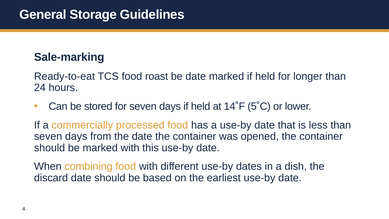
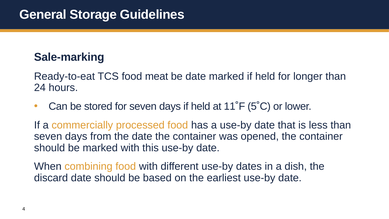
roast: roast -> meat (157, 76)
14˚F: 14˚F -> 11˚F (234, 106)
